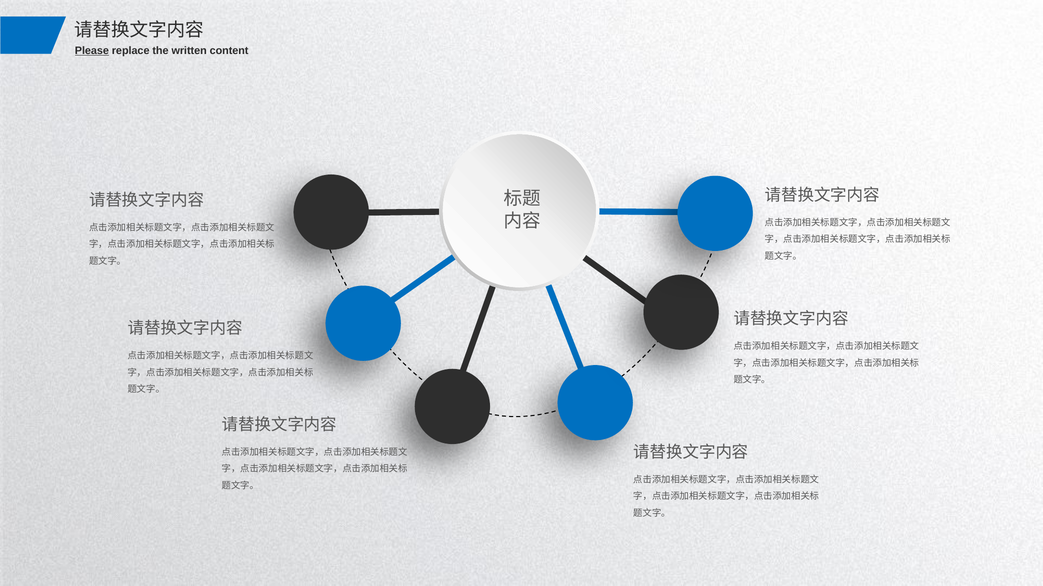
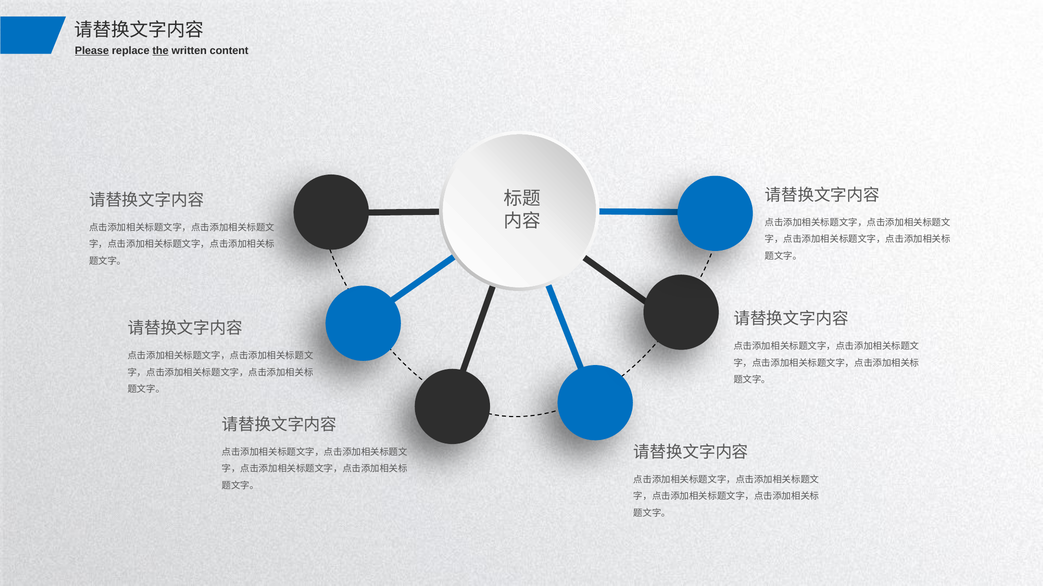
the underline: none -> present (160, 51)
